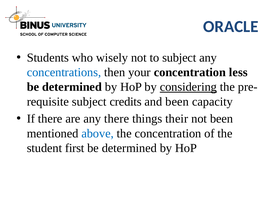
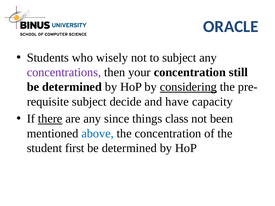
concentrations colour: blue -> purple (64, 72)
less: less -> still (238, 72)
credits: credits -> decide (126, 102)
and been: been -> have (177, 102)
there underline: none -> present (50, 119)
any there: there -> since (117, 119)
their: their -> class (177, 119)
